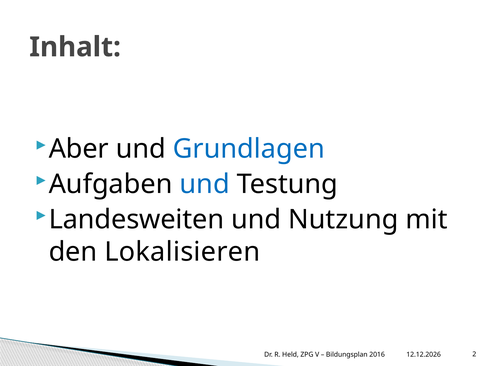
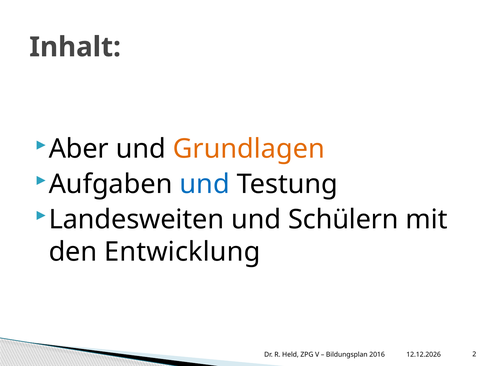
Grundlagen colour: blue -> orange (249, 149)
Nutzung: Nutzung -> Schülern (343, 219)
Lokalisieren: Lokalisieren -> Entwicklung (182, 252)
